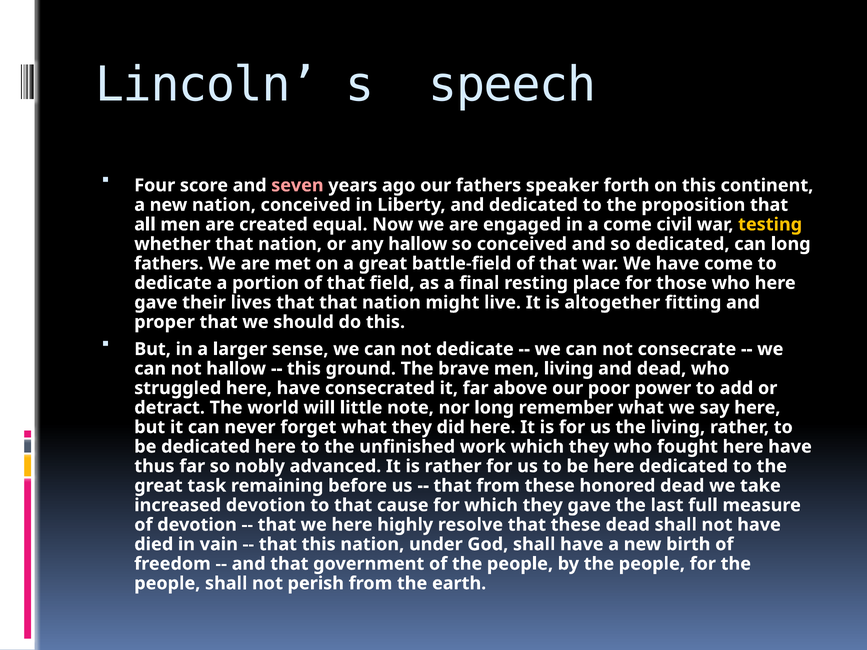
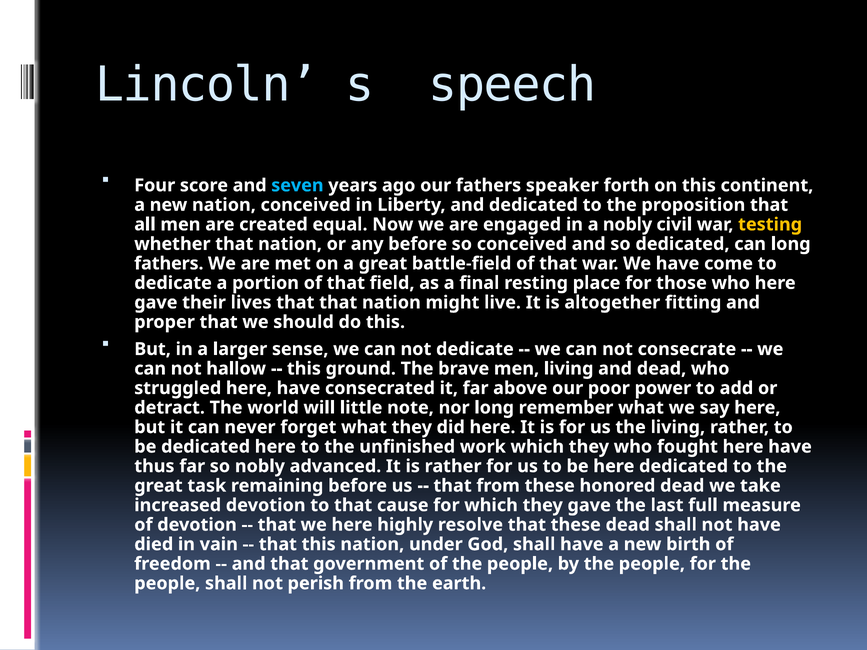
seven colour: pink -> light blue (297, 185)
a come: come -> nobly (628, 225)
any hallow: hallow -> before (418, 244)
